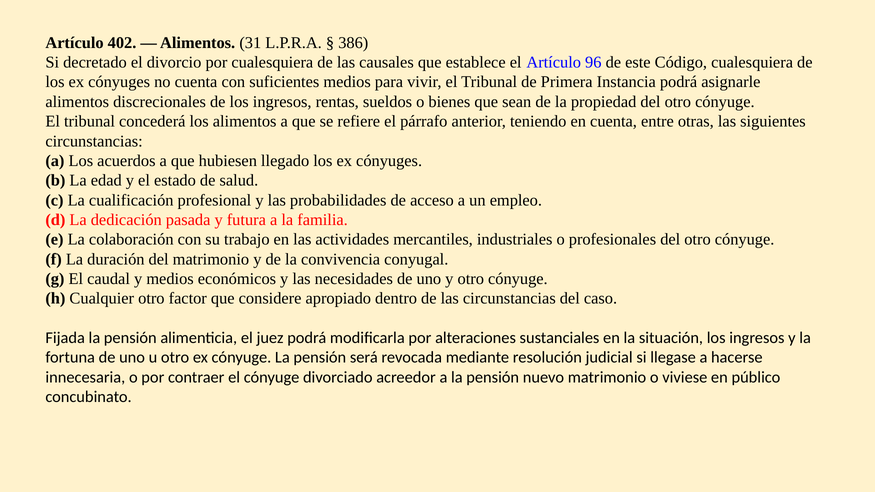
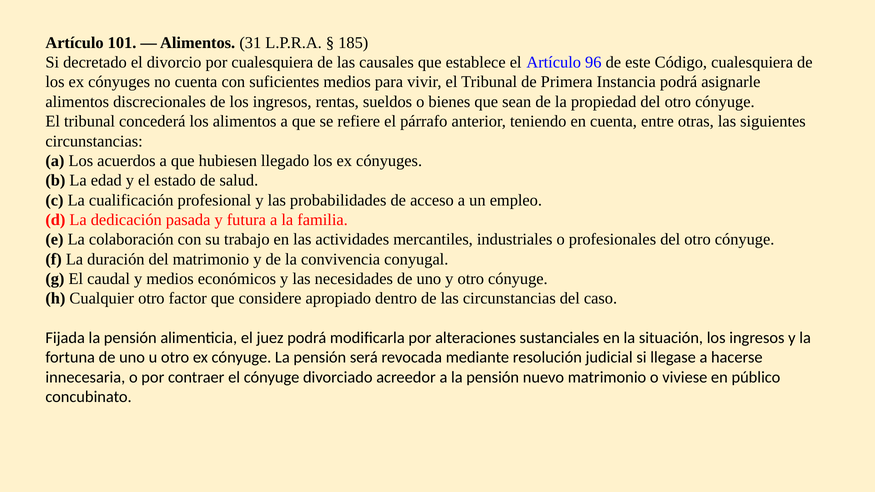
402: 402 -> 101 (122, 43)
386: 386 -> 185 (353, 43)
